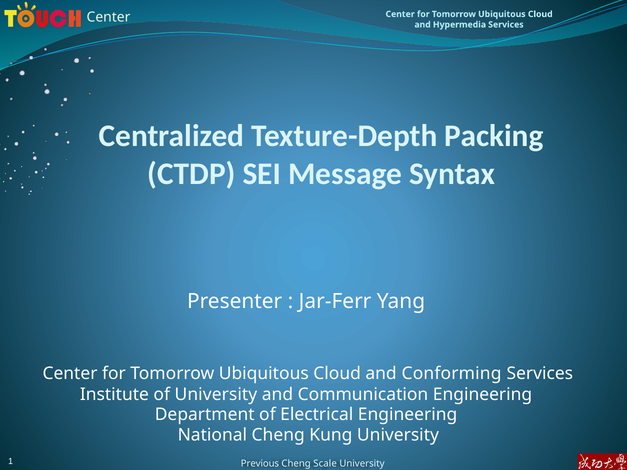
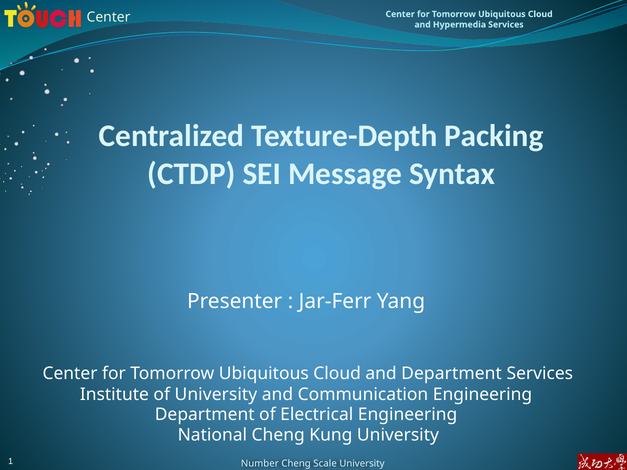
and Conforming: Conforming -> Department (452, 374)
Previous: Previous -> Number (260, 464)
